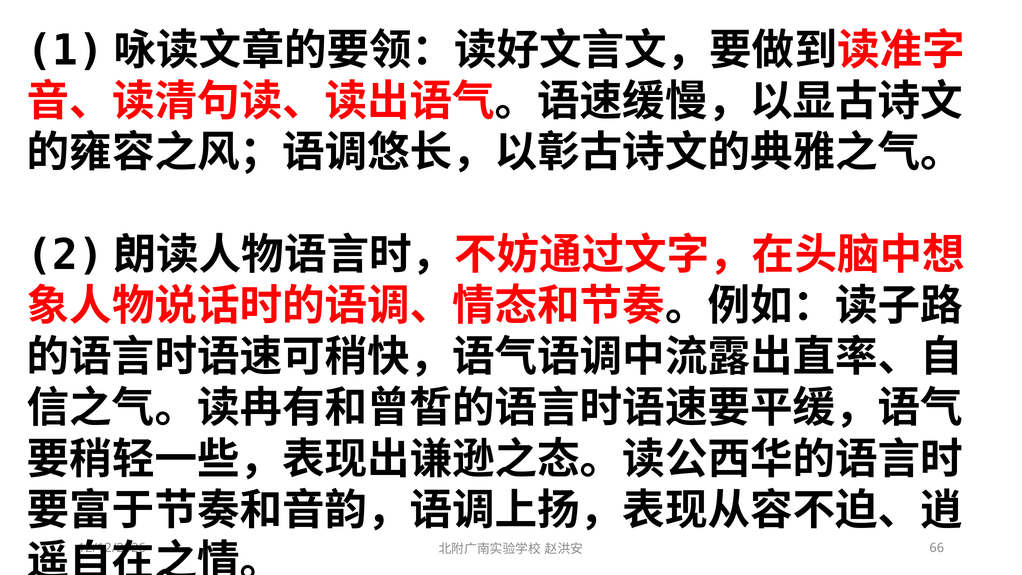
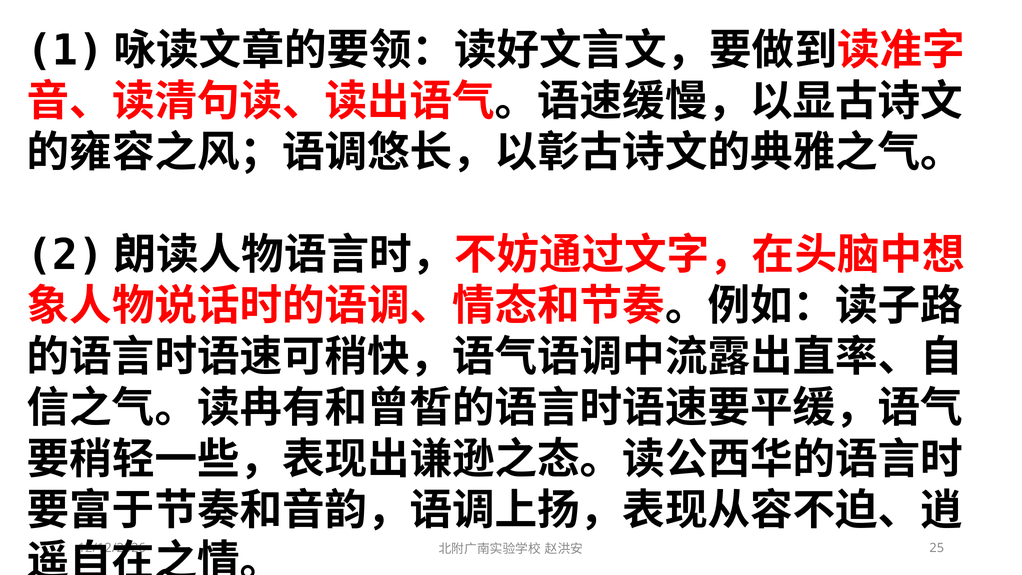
66: 66 -> 25 (937, 548)
